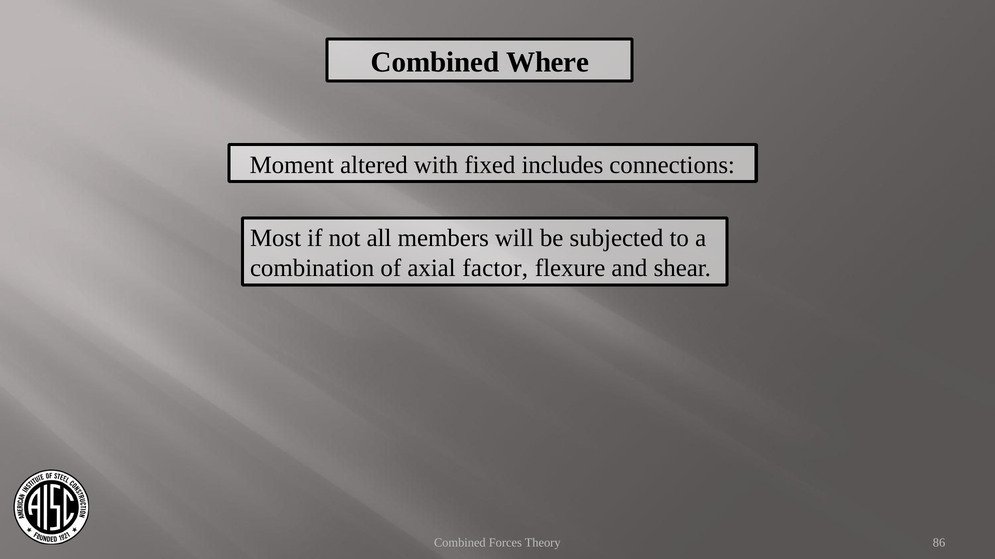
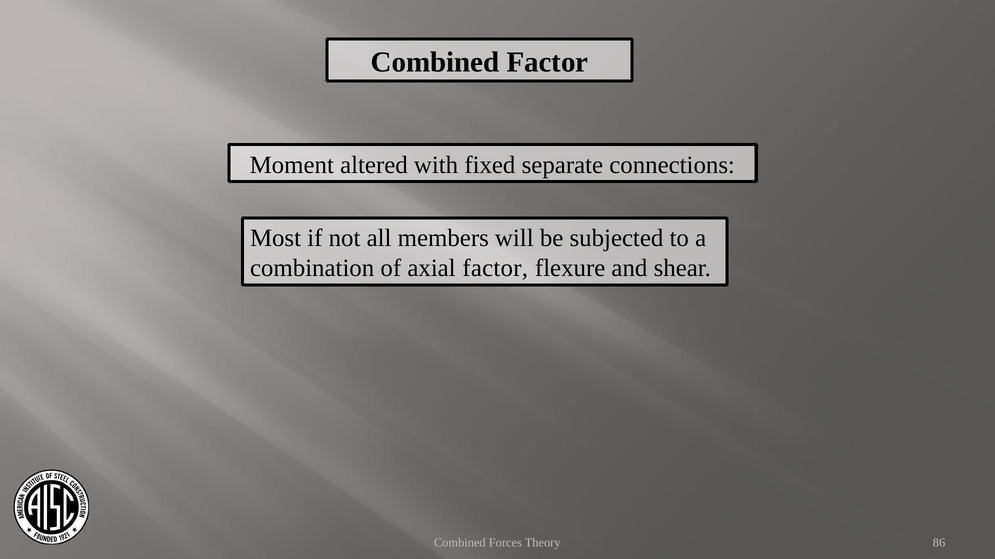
Combined Where: Where -> Factor (548, 62)
includes: includes -> separate (562, 165)
